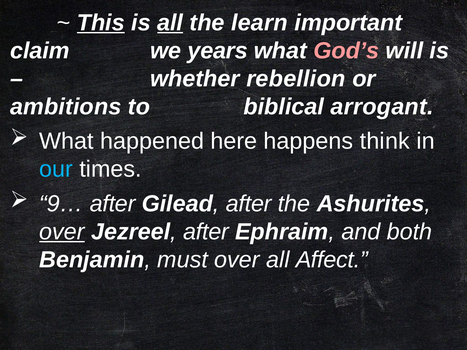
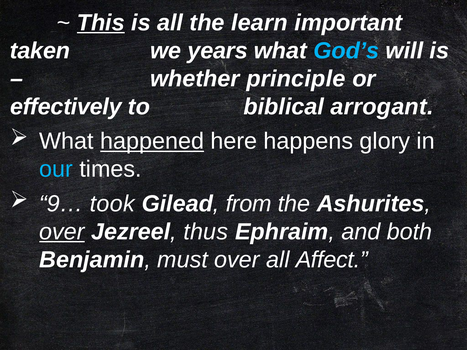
all underline: present -> none (170, 23)
claim: claim -> taken (40, 51)
God’s colour: pink -> light blue (346, 51)
rebellion: rebellion -> principle (296, 79)
ambitions: ambitions -> effectively (66, 107)
happened underline: none -> present (152, 141)
think: think -> glory (385, 141)
9… after: after -> took (112, 204)
Gilead after: after -> from (249, 204)
Jezreel after: after -> thus (206, 232)
